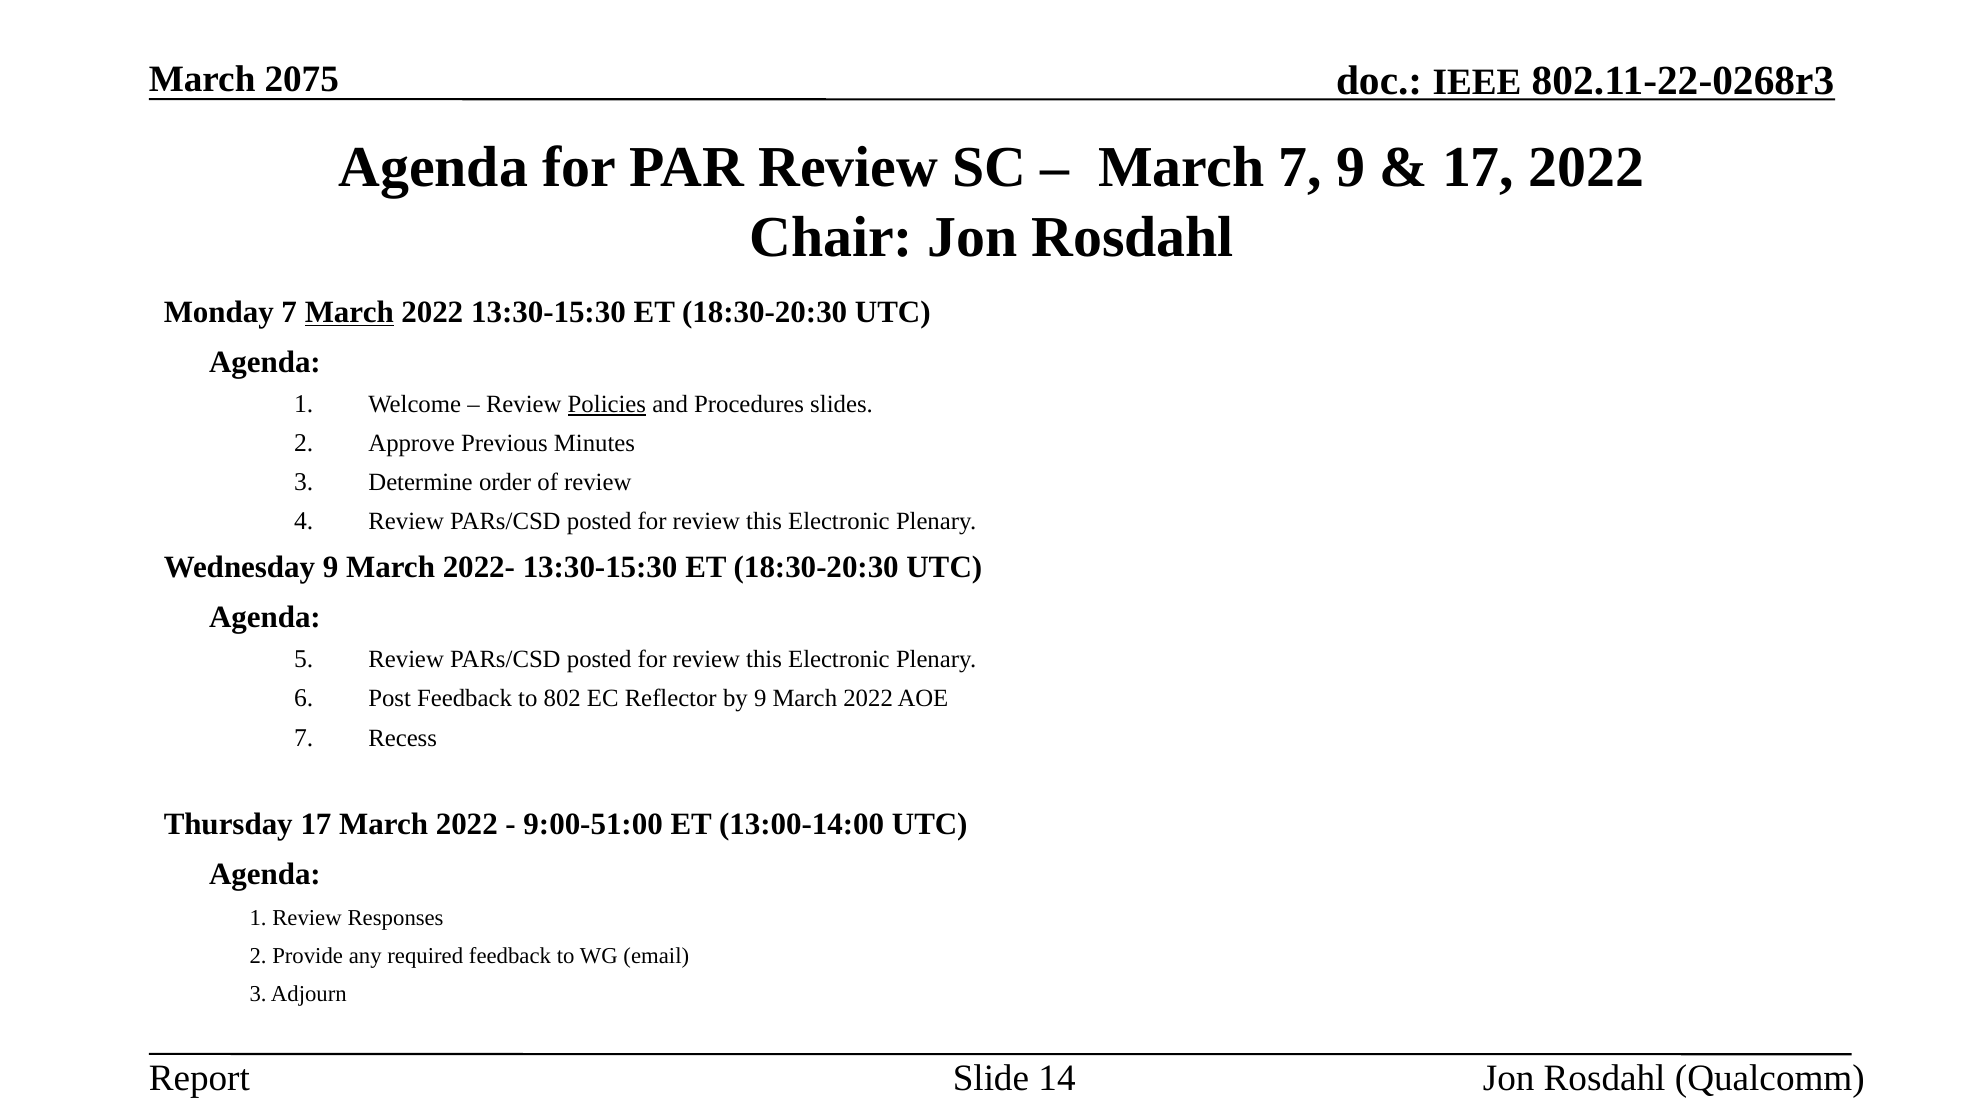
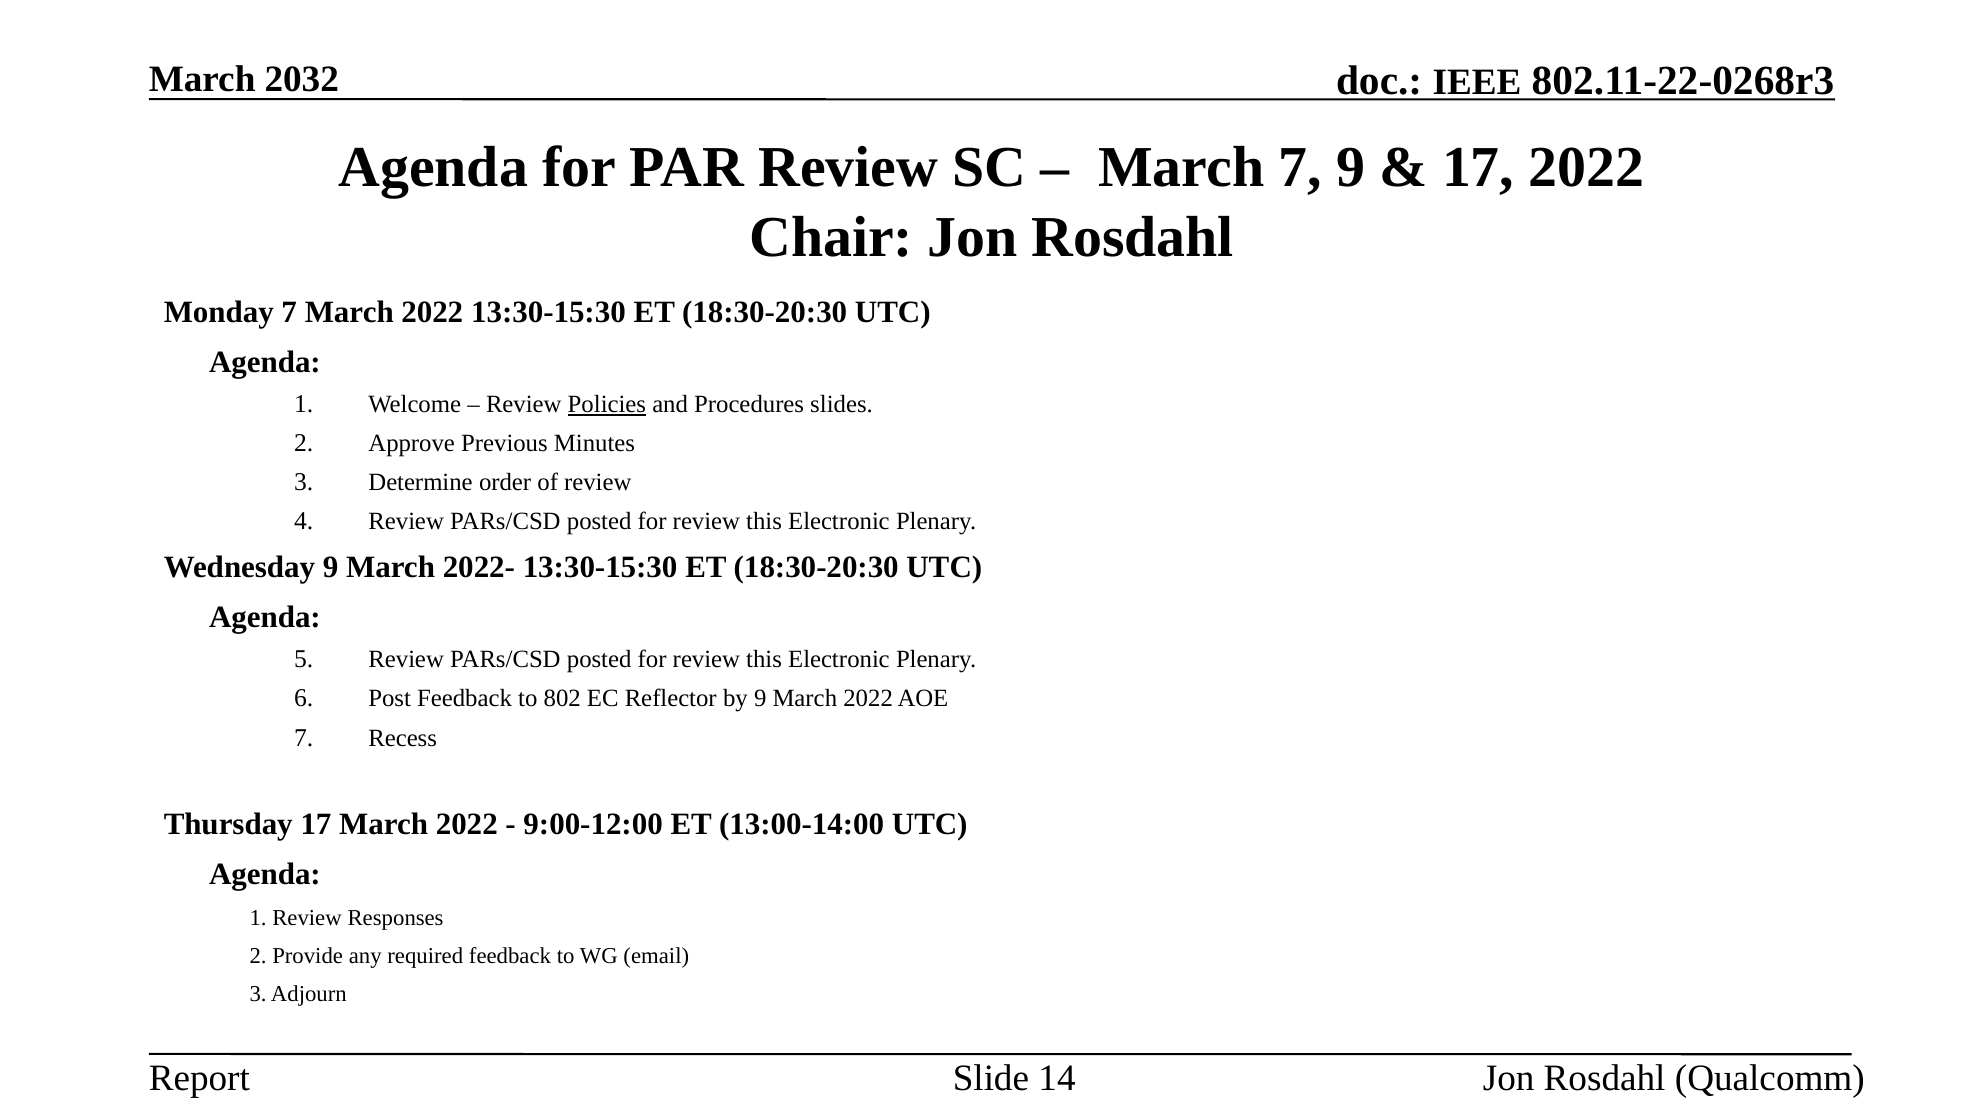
2075: 2075 -> 2032 (302, 79)
March underline: present -> none (349, 312)
9:00-51:00: 9:00-51:00 -> 9:00-12:00 (593, 824)
